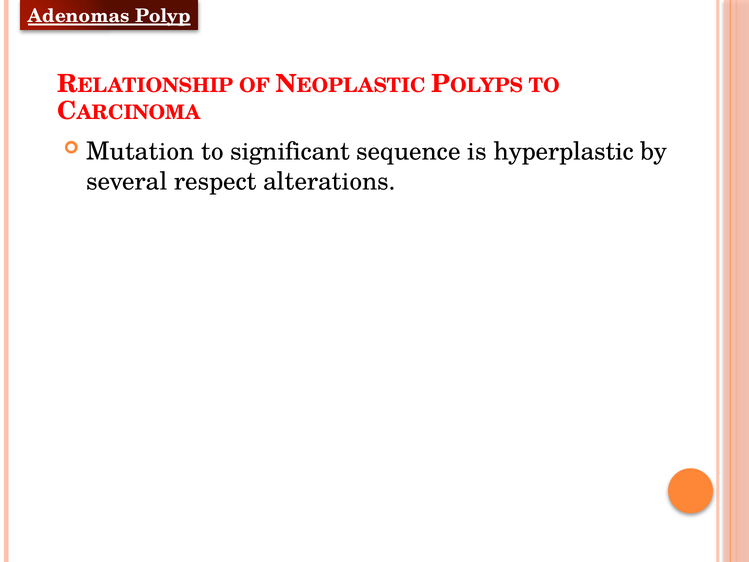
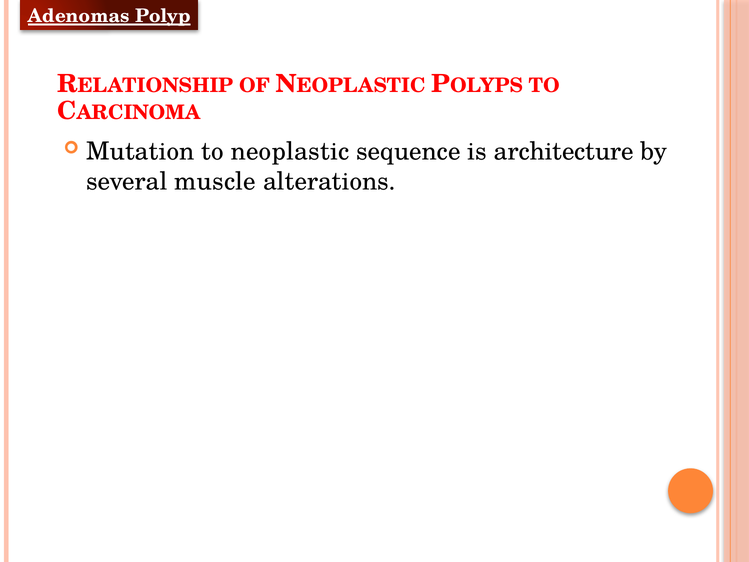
significant: significant -> neoplastic (290, 151)
hyperplastic: hyperplastic -> architecture (564, 151)
respect: respect -> muscle (215, 181)
